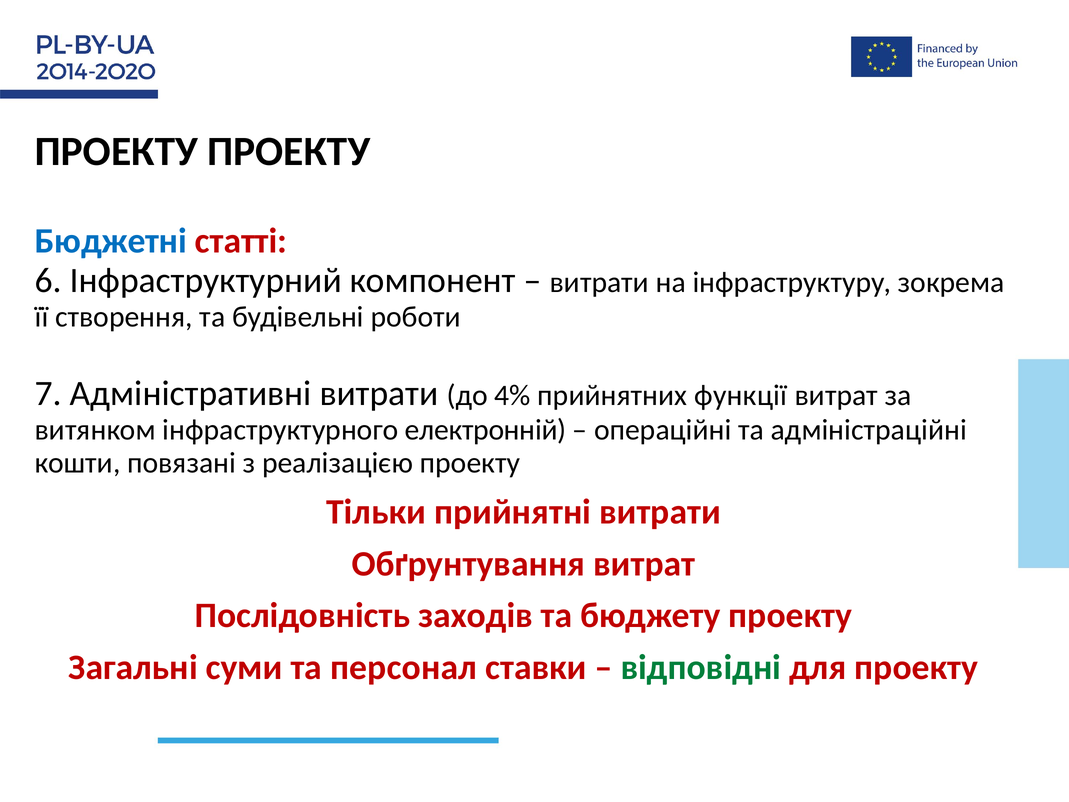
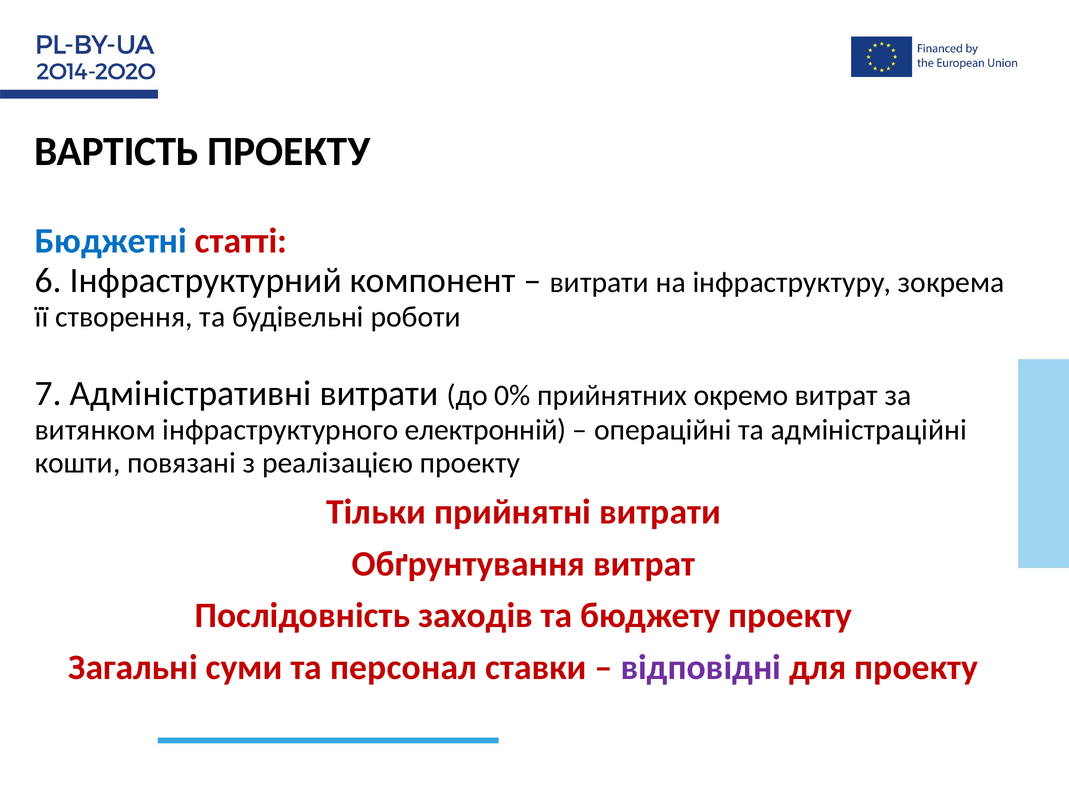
ПРОЕКТУ: ПРОЕКТУ -> ВАРТІСТЬ (116, 151)
4%: 4% -> 0% (513, 395)
функції: функції -> окремо (741, 395)
відповідні colour: green -> purple (701, 667)
